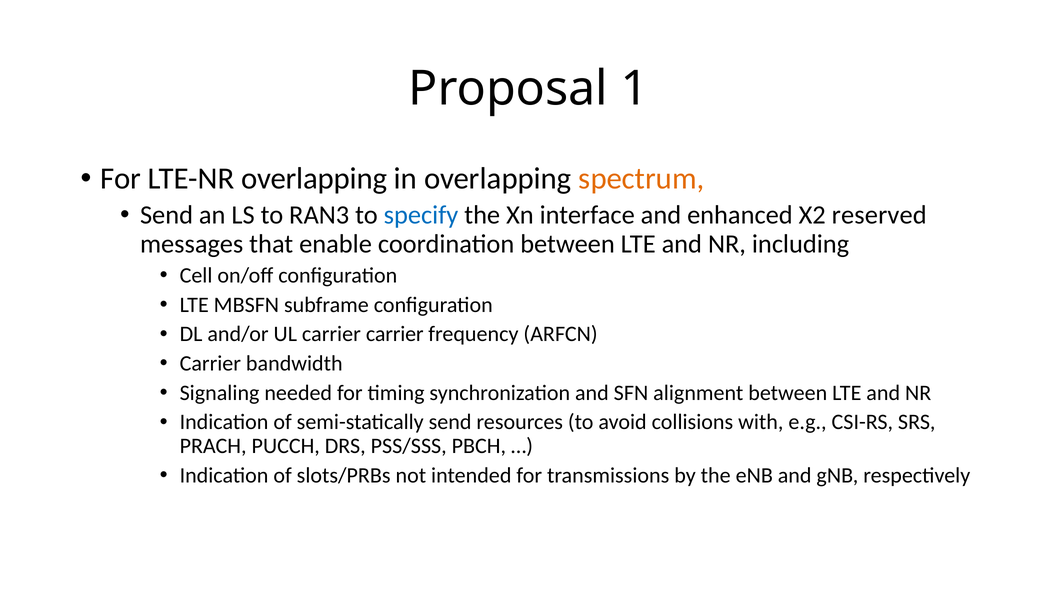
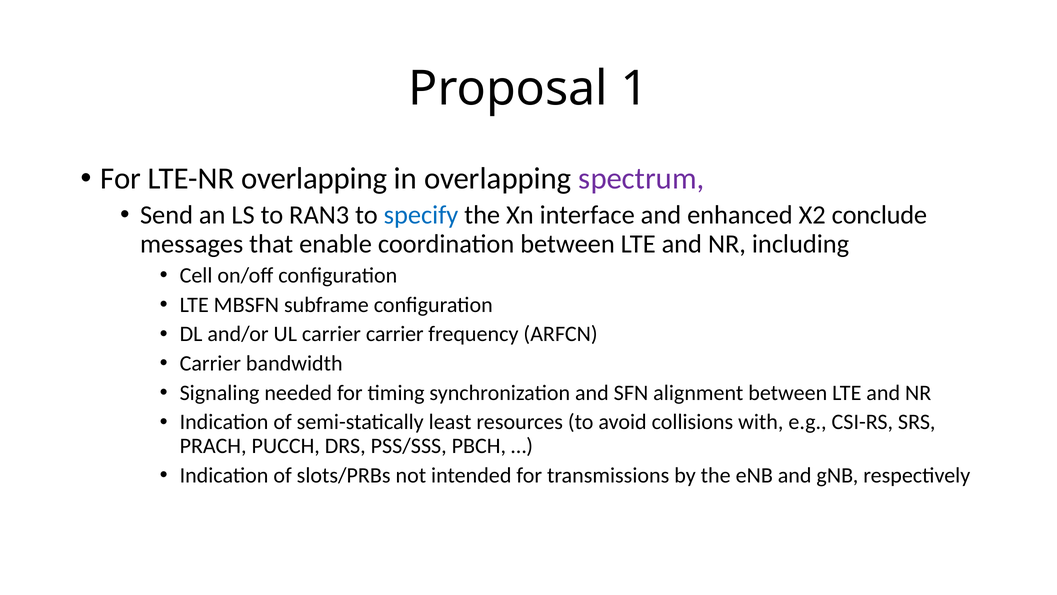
spectrum colour: orange -> purple (641, 179)
reserved: reserved -> conclude (879, 215)
semi-statically send: send -> least (450, 422)
